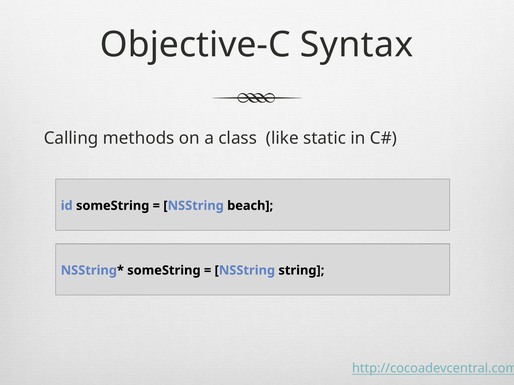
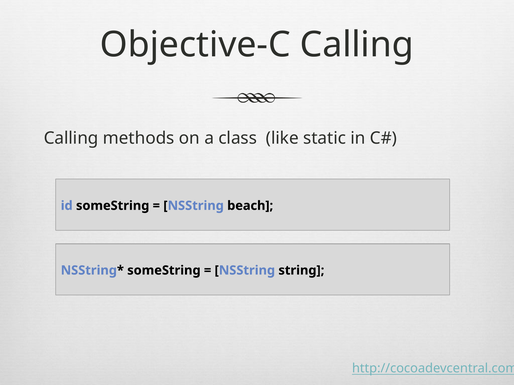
Objective-C Syntax: Syntax -> Calling (357, 45)
